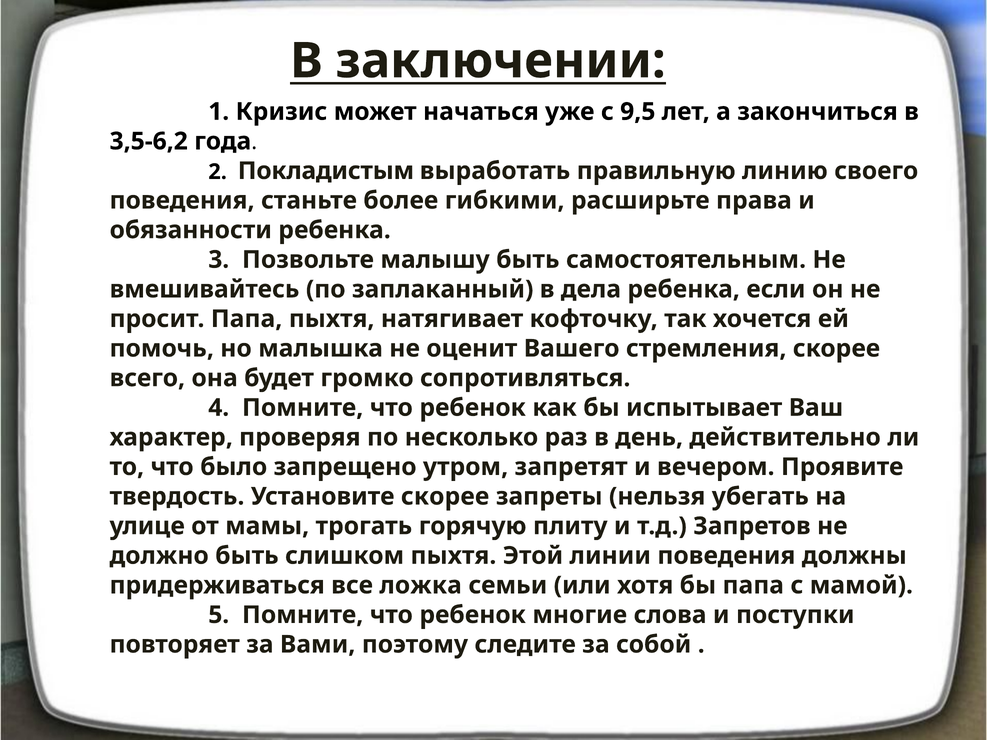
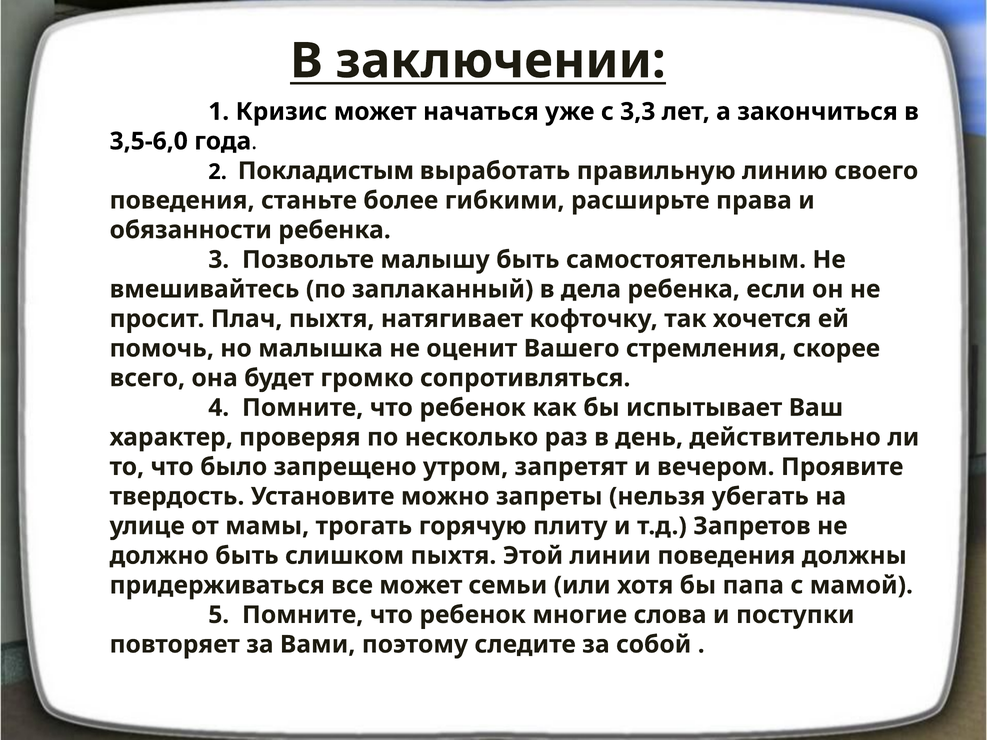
9,5: 9,5 -> 3,3 (638, 112)
3,5-6,2: 3,5-6,2 -> 3,5-6,0 (149, 141)
просит Папа: Папа -> Плач (247, 319)
Установите скорее: скорее -> можно (445, 497)
все ложка: ложка -> может (421, 585)
